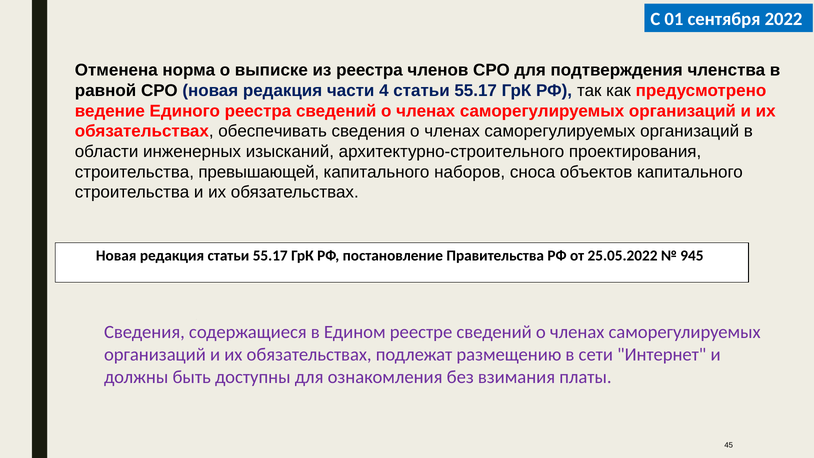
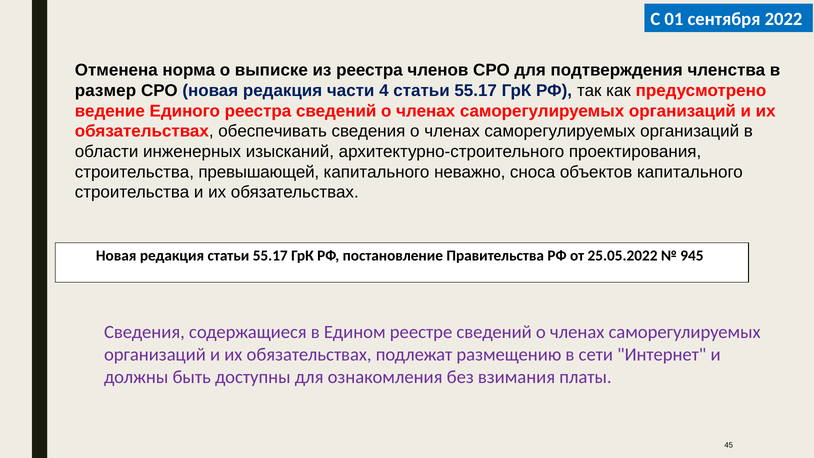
равной: равной -> размер (106, 91)
наборов: наборов -> неважно (470, 172)
